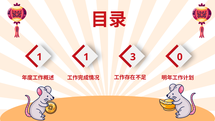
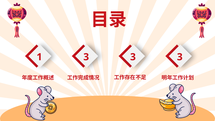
1 1: 1 -> 3 (86, 57)
0: 0 -> 3 (180, 57)
